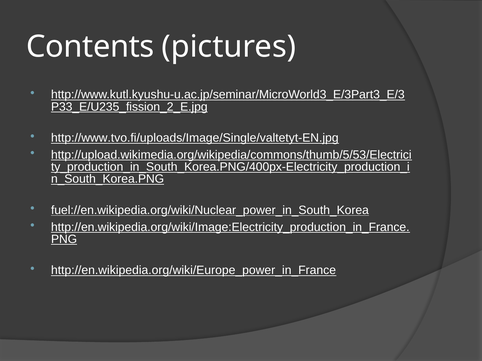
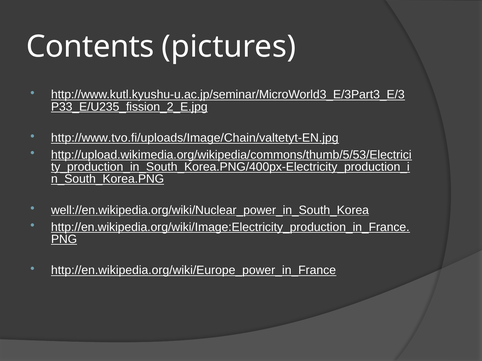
http://www.tvo.fi/uploads/Image/Single/valtetyt-EN.jpg: http://www.tvo.fi/uploads/Image/Single/valtetyt-EN.jpg -> http://www.tvo.fi/uploads/Image/Chain/valtetyt-EN.jpg (195, 138)
fuel://en.wikipedia.org/wiki/Nuclear_power_in_South_Korea: fuel://en.wikipedia.org/wiki/Nuclear_power_in_South_Korea -> well://en.wikipedia.org/wiki/Nuclear_power_in_South_Korea (210, 210)
